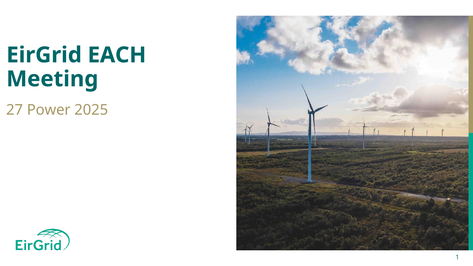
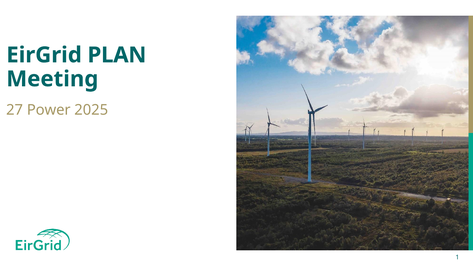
EACH: EACH -> PLAN (117, 55)
